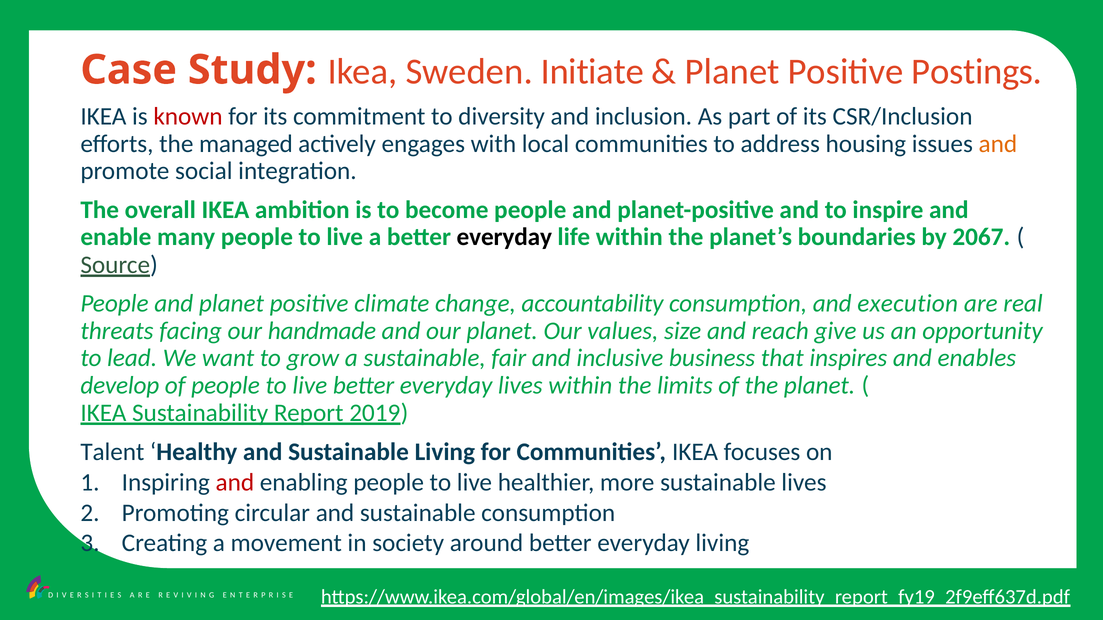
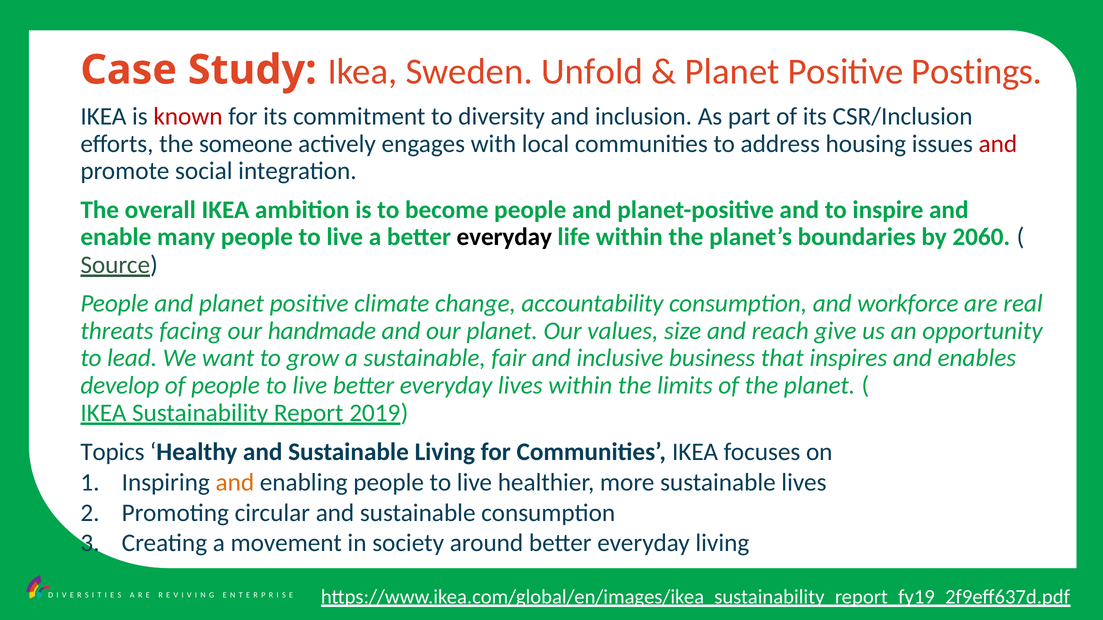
Initiate: Initiate -> Unfold (592, 71)
managed: managed -> someone (246, 144)
and colour: orange -> red (998, 144)
2067: 2067 -> 2060 (981, 237)
execution: execution -> workforce (908, 304)
Talent: Talent -> Topics (112, 452)
and colour: red -> orange (235, 483)
